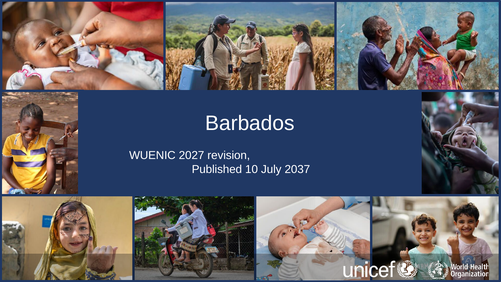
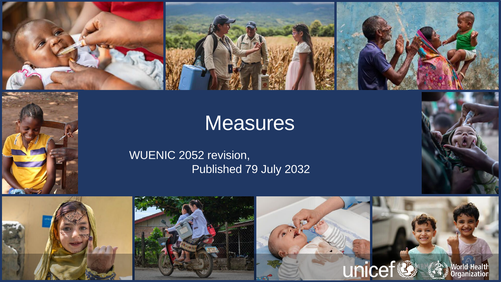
Barbados: Barbados -> Measures (250, 123)
2027: 2027 -> 2052 (192, 155)
10: 10 -> 79 (252, 169)
2037: 2037 -> 2032 (297, 169)
